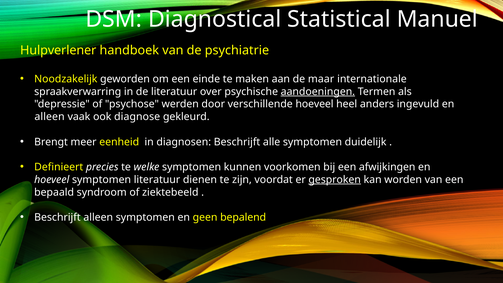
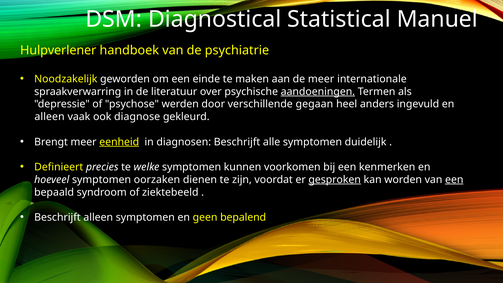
de maar: maar -> meer (321, 79)
verschillende hoeveel: hoeveel -> gegaan (314, 104)
eenheid underline: none -> present (119, 142)
afwijkingen: afwijkingen -> kenmerken (387, 167)
symptomen literatuur: literatuur -> oorzaken (157, 180)
een underline: none -> present (454, 180)
